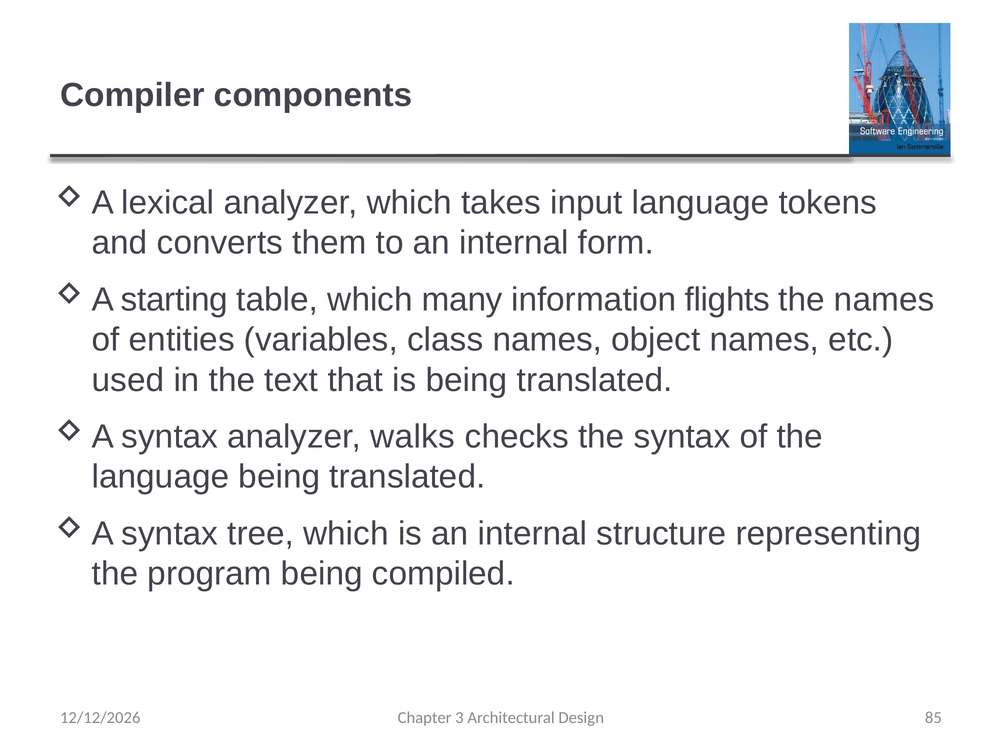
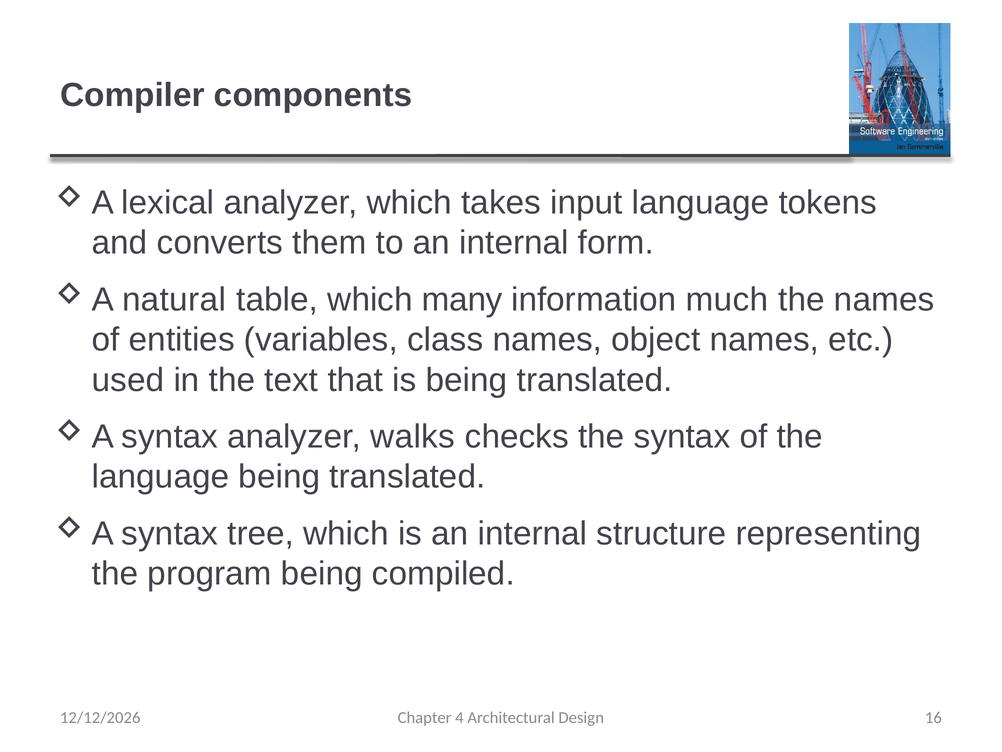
starting: starting -> natural (174, 300)
flights: flights -> much (727, 300)
3: 3 -> 4 (459, 718)
85: 85 -> 16 (933, 718)
